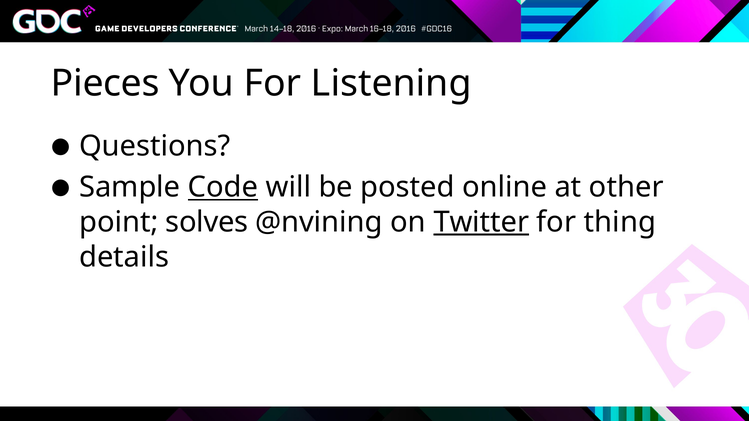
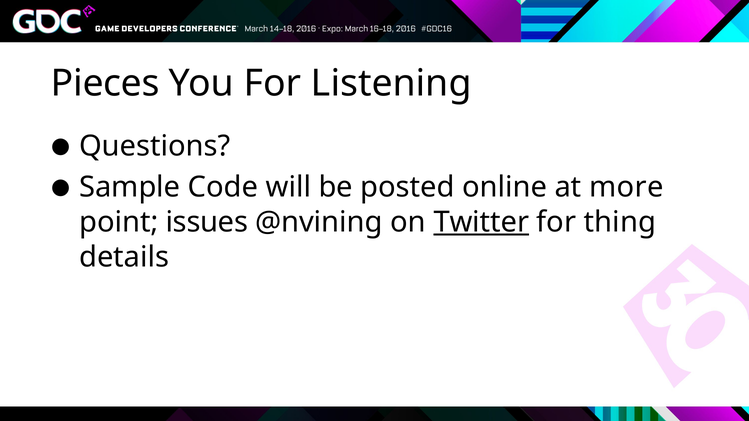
Code underline: present -> none (223, 187)
other: other -> more (626, 187)
solves: solves -> issues (207, 222)
